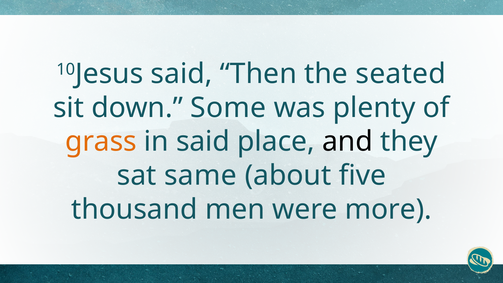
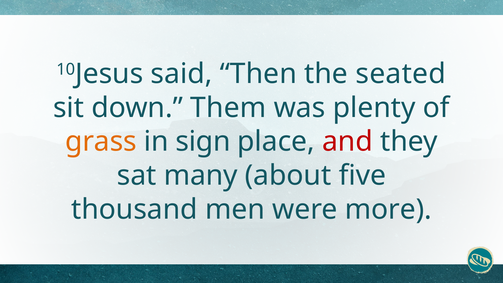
Some: Some -> Them (228, 108)
in said: said -> sign (203, 142)
and colour: black -> red (347, 142)
same: same -> many (201, 176)
